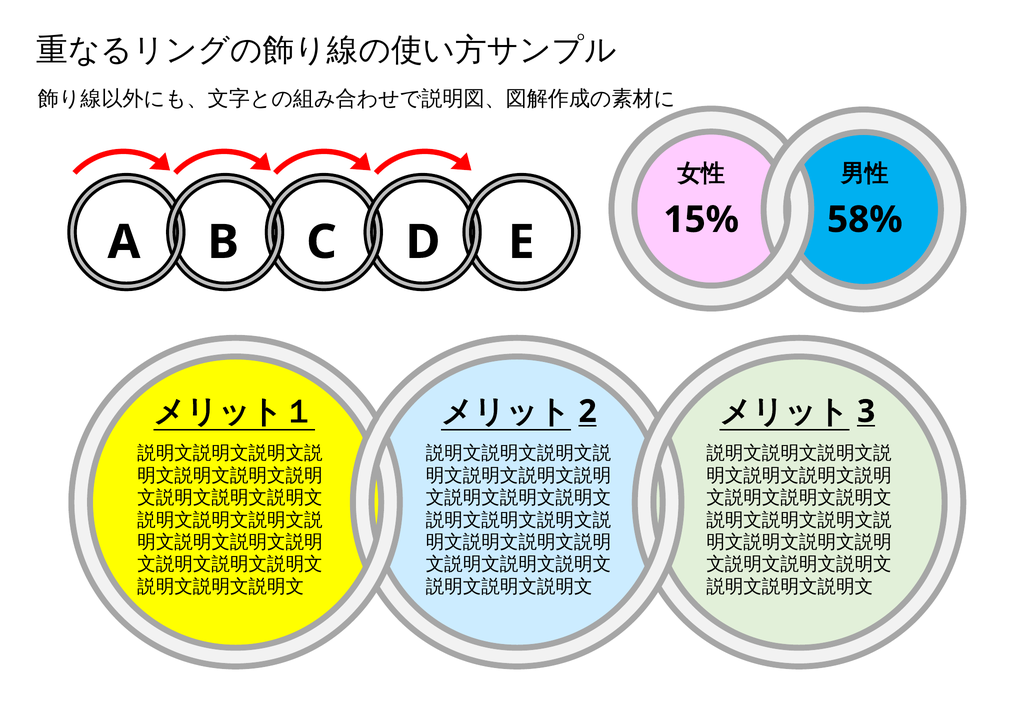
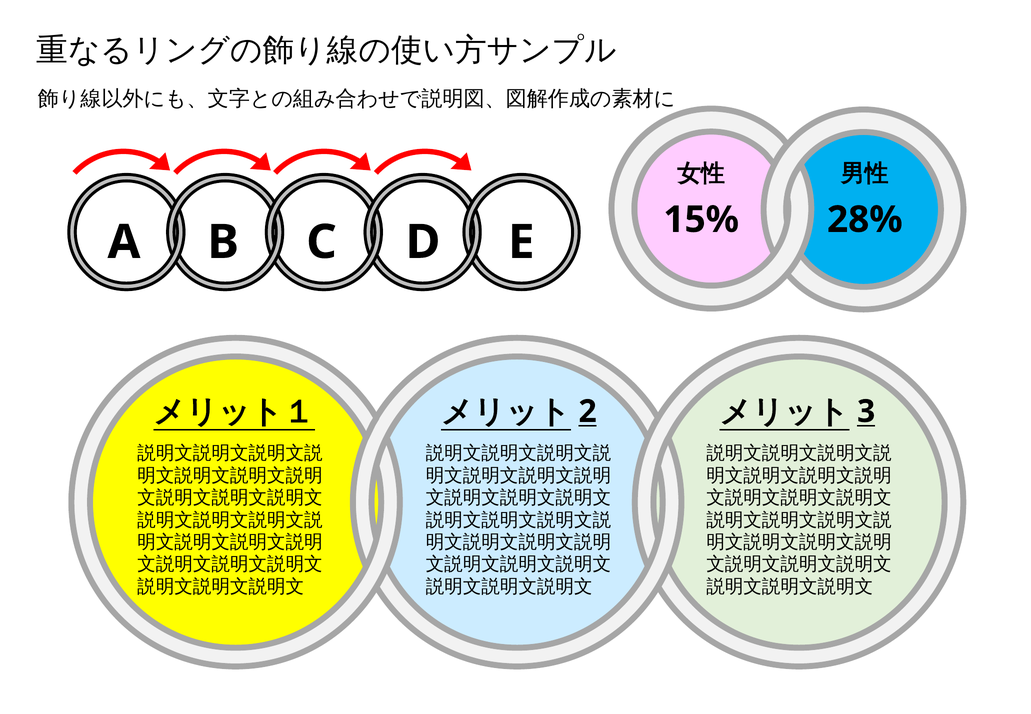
58%: 58% -> 28% (865, 220)
